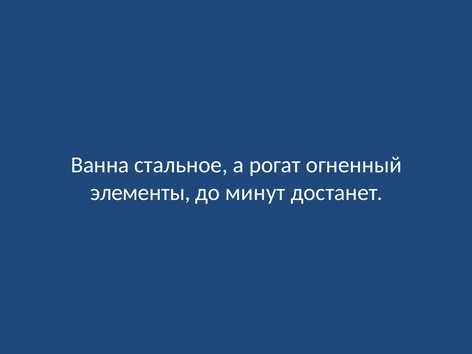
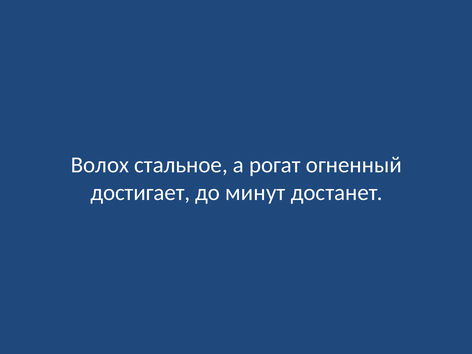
Ванна: Ванна -> Волох (100, 165)
элементы: элементы -> достигает (140, 193)
